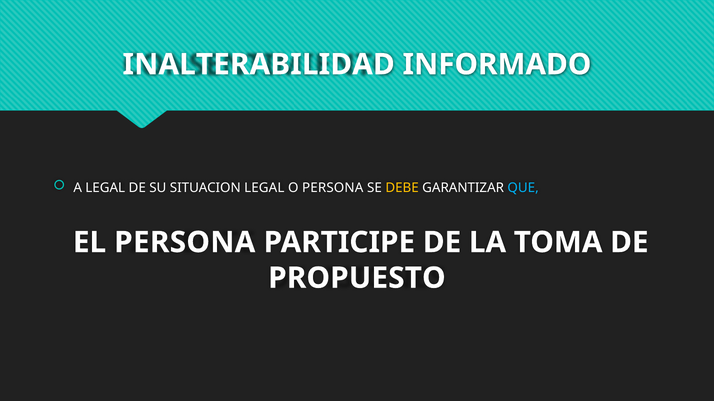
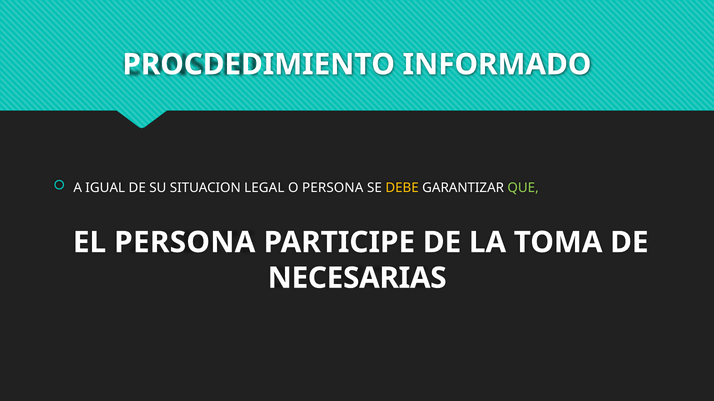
INALTERABILIDAD: INALTERABILIDAD -> PROCDEDIMIENTO (259, 65)
A LEGAL: LEGAL -> IGUAL (105, 188)
QUE colour: light blue -> light green (523, 188)
PROPUESTO: PROPUESTO -> NECESARIAS (357, 278)
